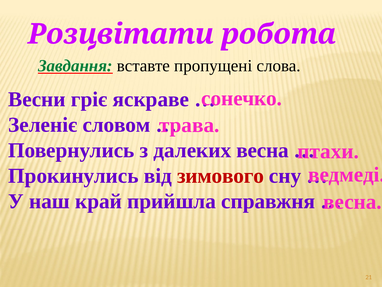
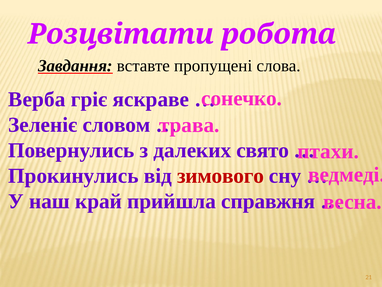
Завдання colour: green -> black (75, 66)
Весни: Весни -> Верба (37, 99)
далеких весна: весна -> свято (263, 150)
